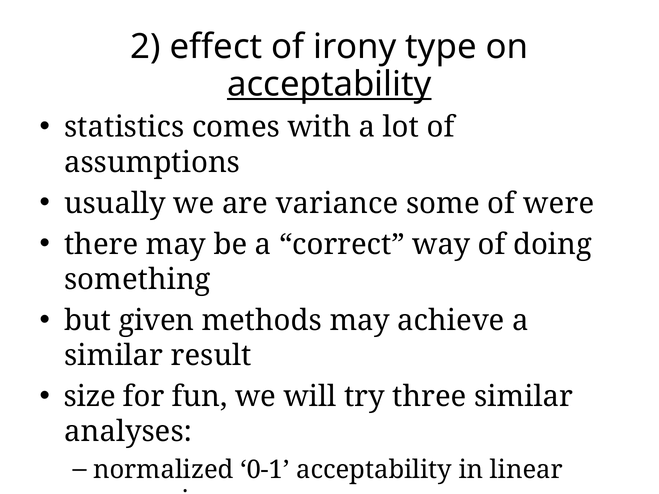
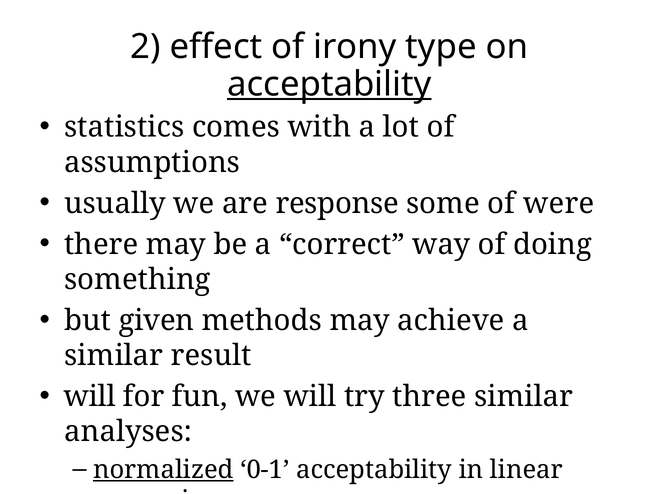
variance: variance -> response (337, 203)
size: size -> will (90, 397)
normalized underline: none -> present (163, 470)
